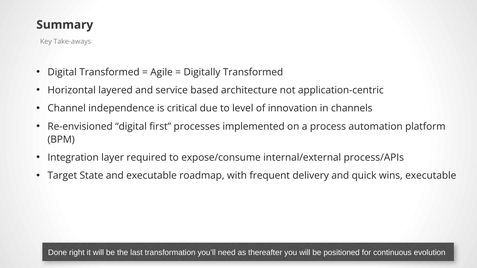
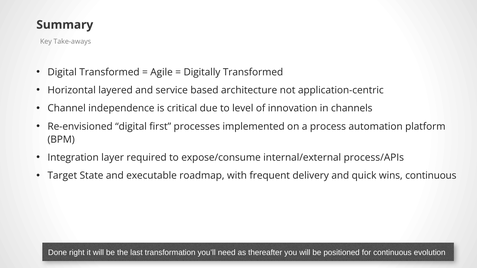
wins executable: executable -> continuous (431, 176)
